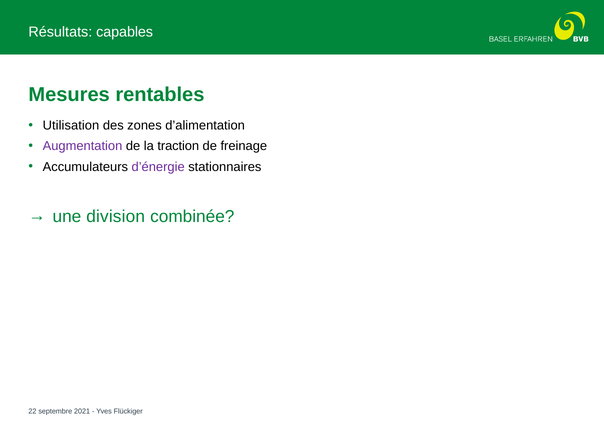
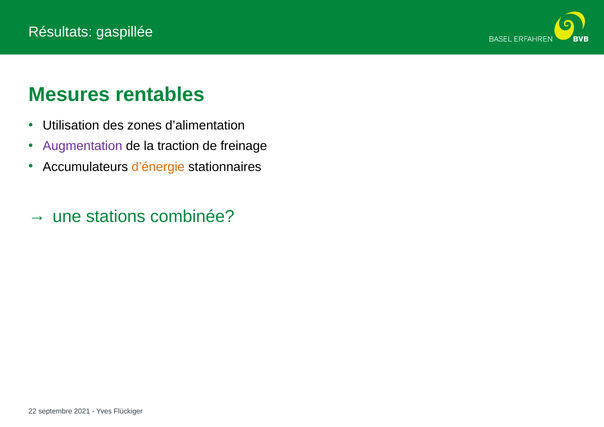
capables: capables -> gaspillée (125, 32)
d’énergie colour: purple -> orange (158, 167)
division: division -> stations (116, 217)
